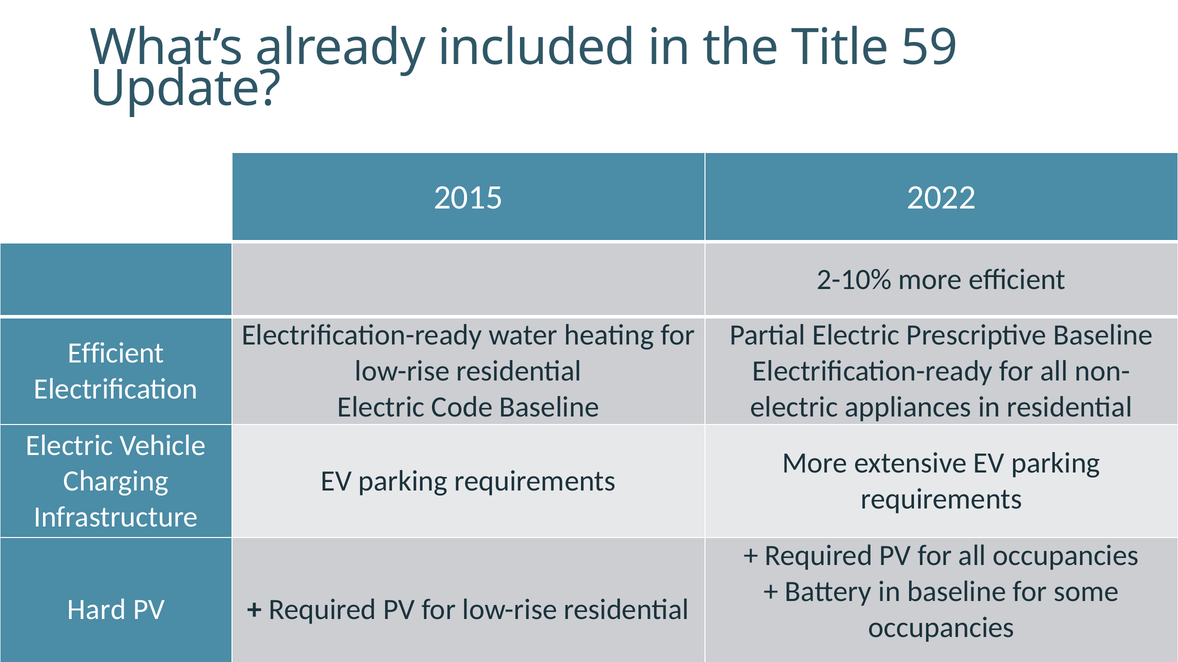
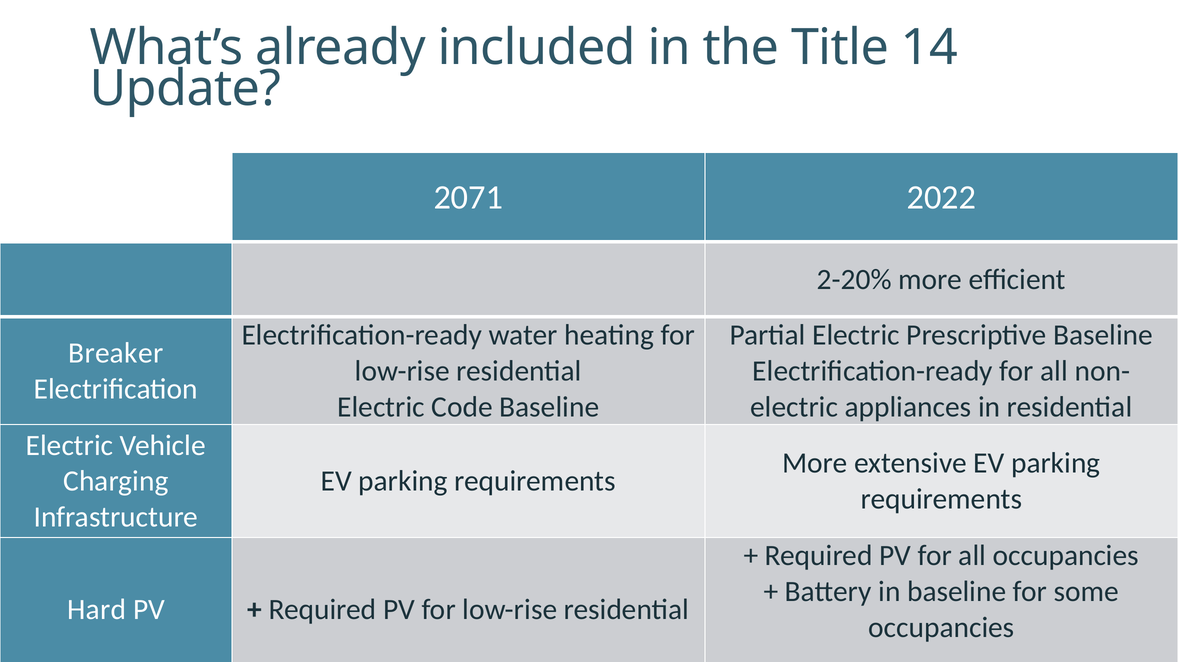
59: 59 -> 14 (930, 48)
2015: 2015 -> 2071 (468, 198)
2-10%: 2-10% -> 2-20% (854, 280)
Efficient: Efficient -> Breaker (116, 353)
